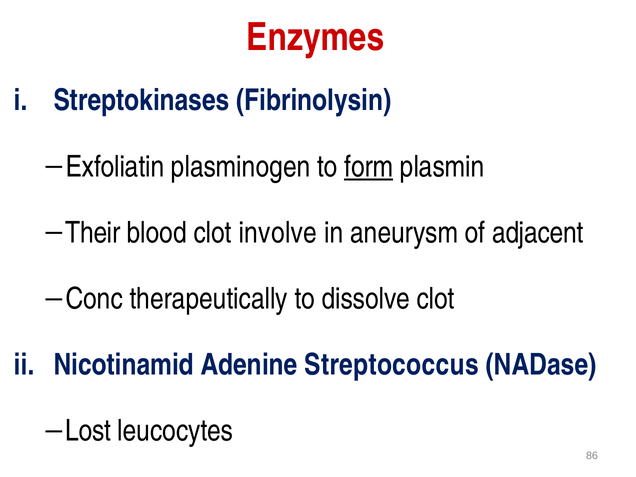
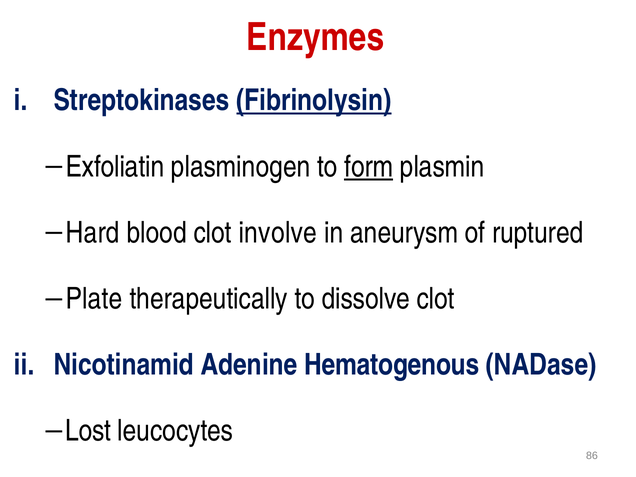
Fibrinolysin underline: none -> present (314, 101)
Their: Their -> Hard (93, 233)
adjacent: adjacent -> ruptured (538, 233)
Conc: Conc -> Plate (94, 299)
Streptococcus: Streptococcus -> Hematogenous (392, 365)
